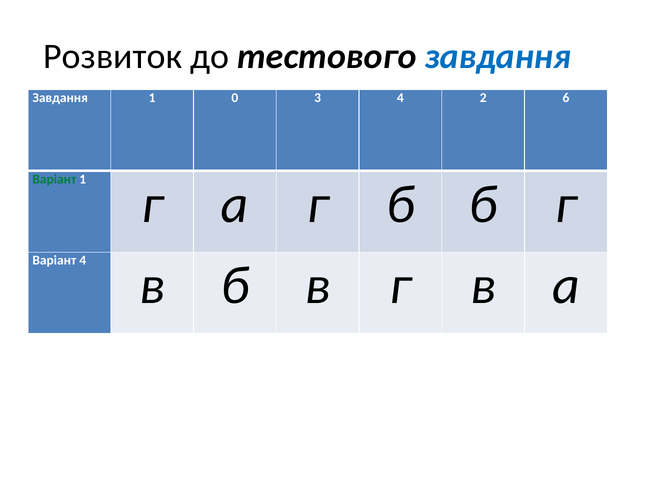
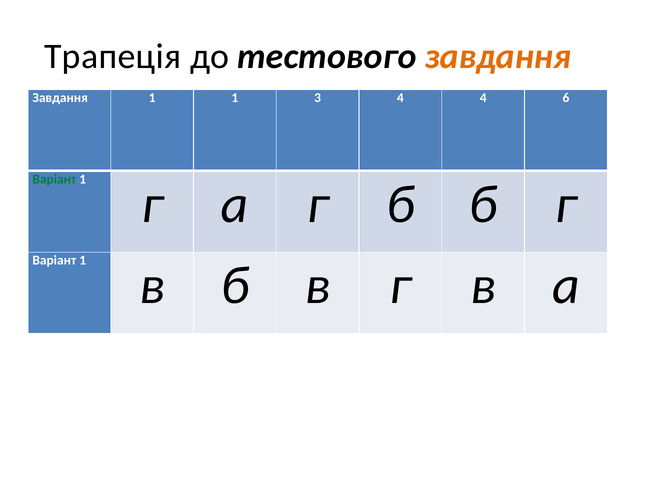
Розвиток: Розвиток -> Трапеція (113, 57)
завдання colour: blue -> orange (498, 57)
1 0: 0 -> 1 (235, 98)
4 2: 2 -> 4 (483, 98)
4: 4 -> 1 (83, 261)
